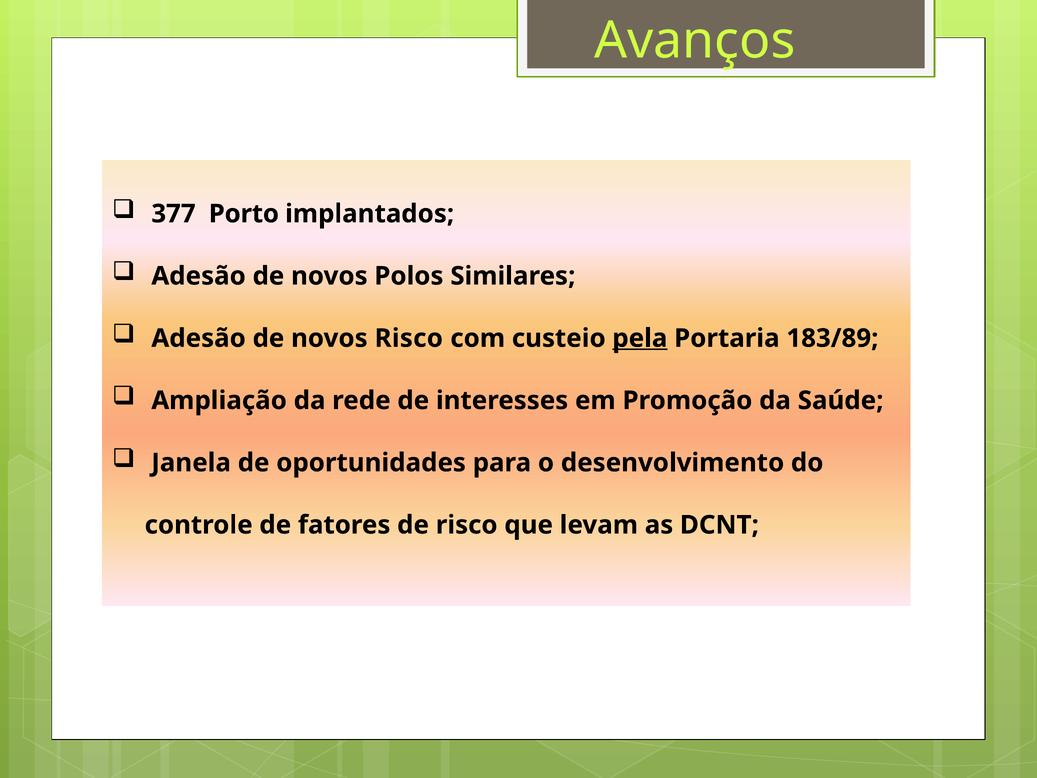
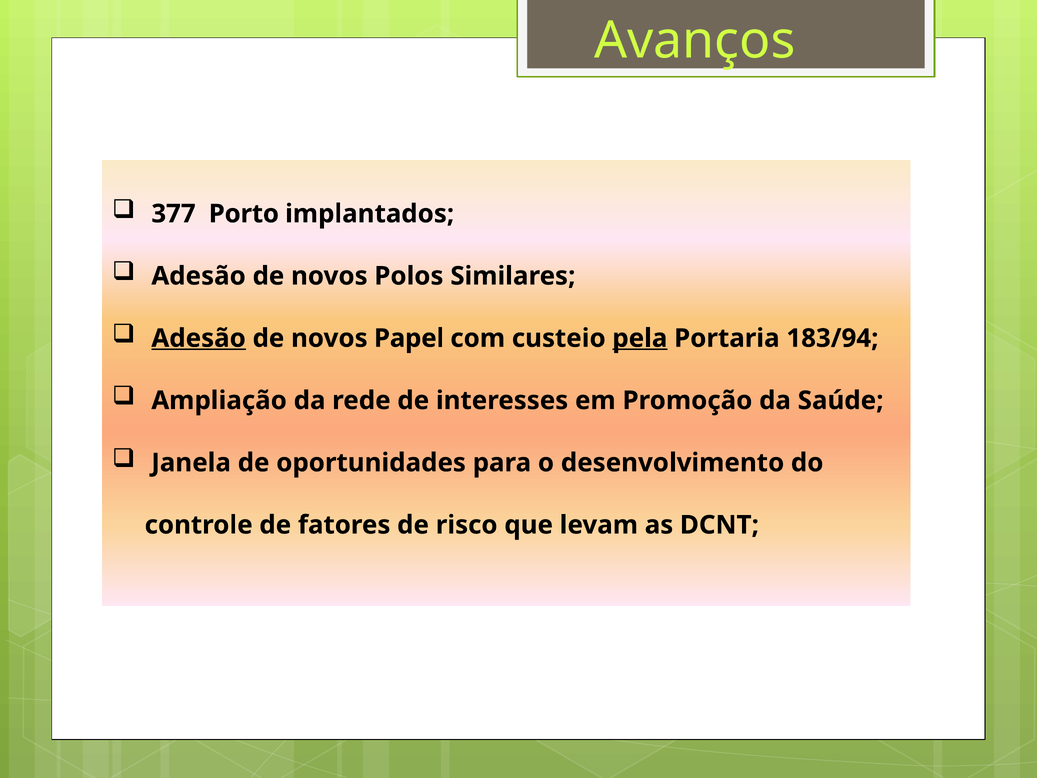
Adesão underline: none -> present (199, 338)
novos Risco: Risco -> Papel (409, 338)
183/89: 183/89 -> 183/94 (832, 338)
